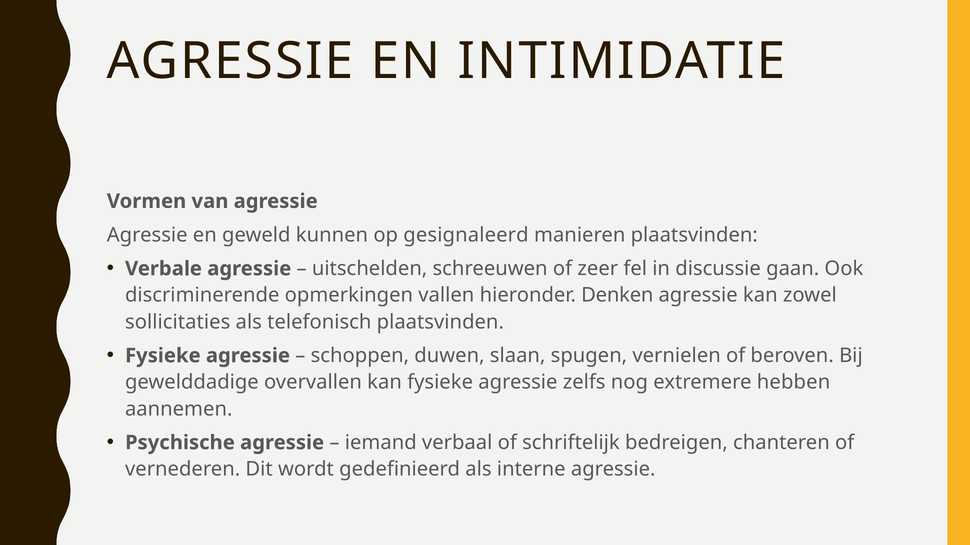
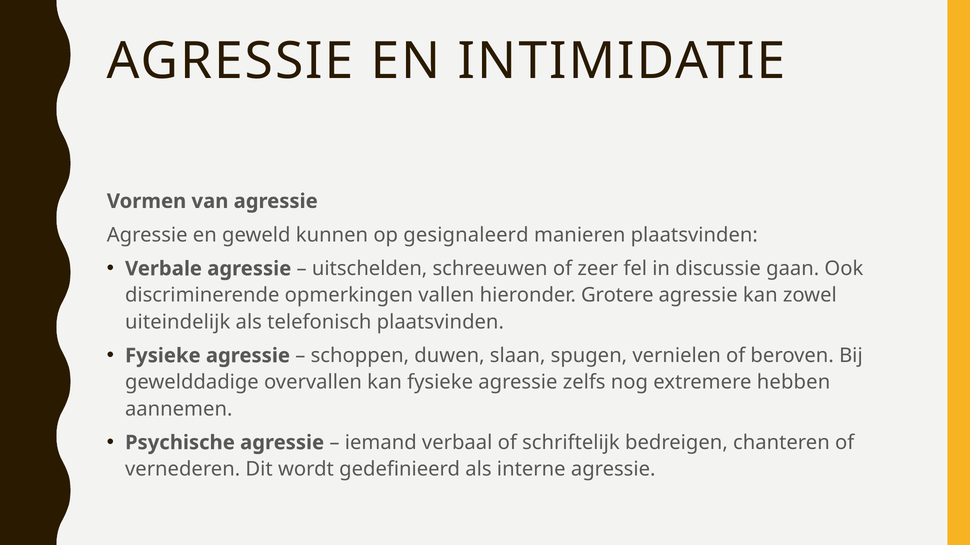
Denken: Denken -> Grotere (617, 296)
sollicitaties: sollicitaties -> uiteindelijk (178, 322)
